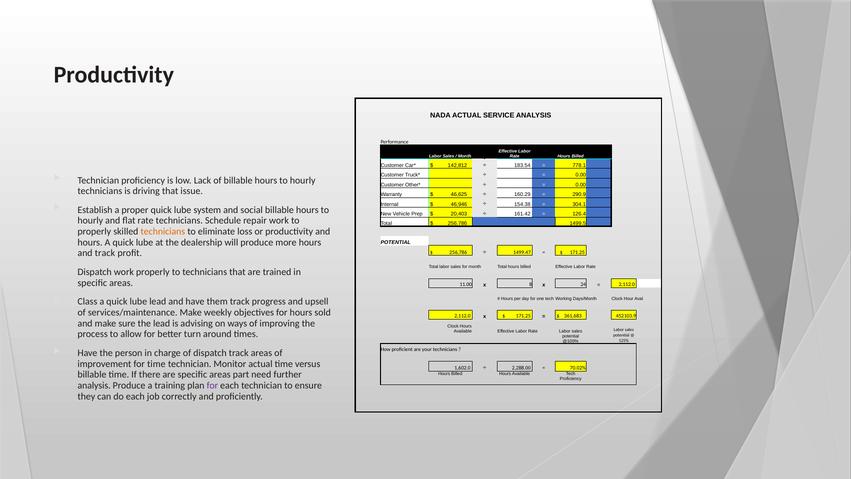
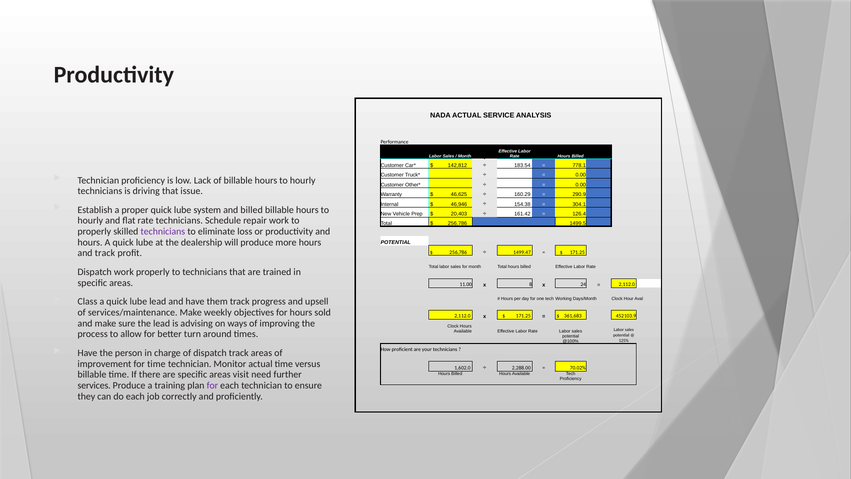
and social: social -> billed (252, 210)
technicians colour: orange -> purple (163, 231)
part: part -> visit (241, 374)
analysis: analysis -> services (94, 385)
